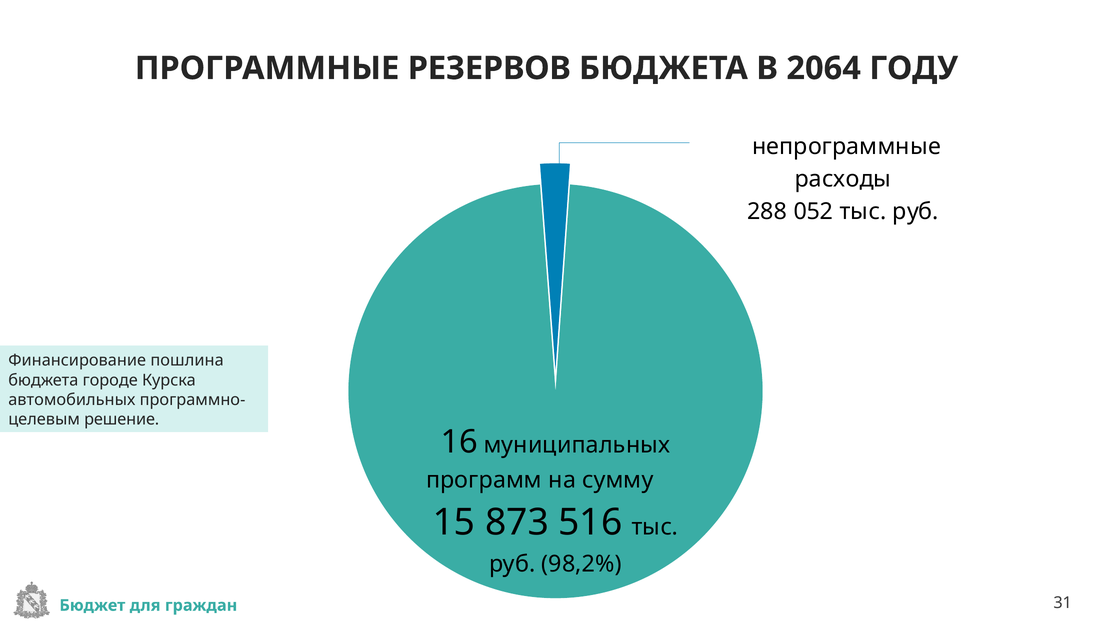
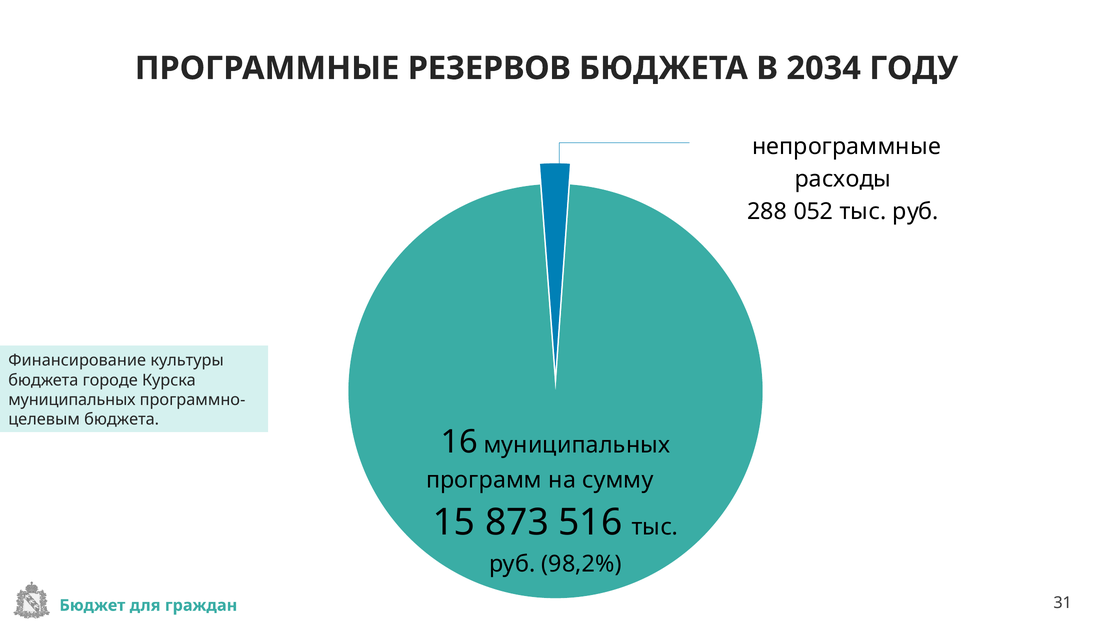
2064: 2064 -> 2034 (824, 68)
пошлина: пошлина -> культуры (187, 360)
автомобильных: автомобильных -> муниципальных (72, 400)
решение: решение -> бюджета (122, 419)
